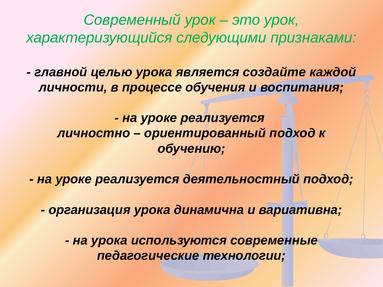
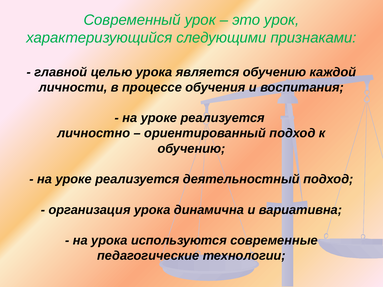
является создайте: создайте -> обучению (275, 72)
